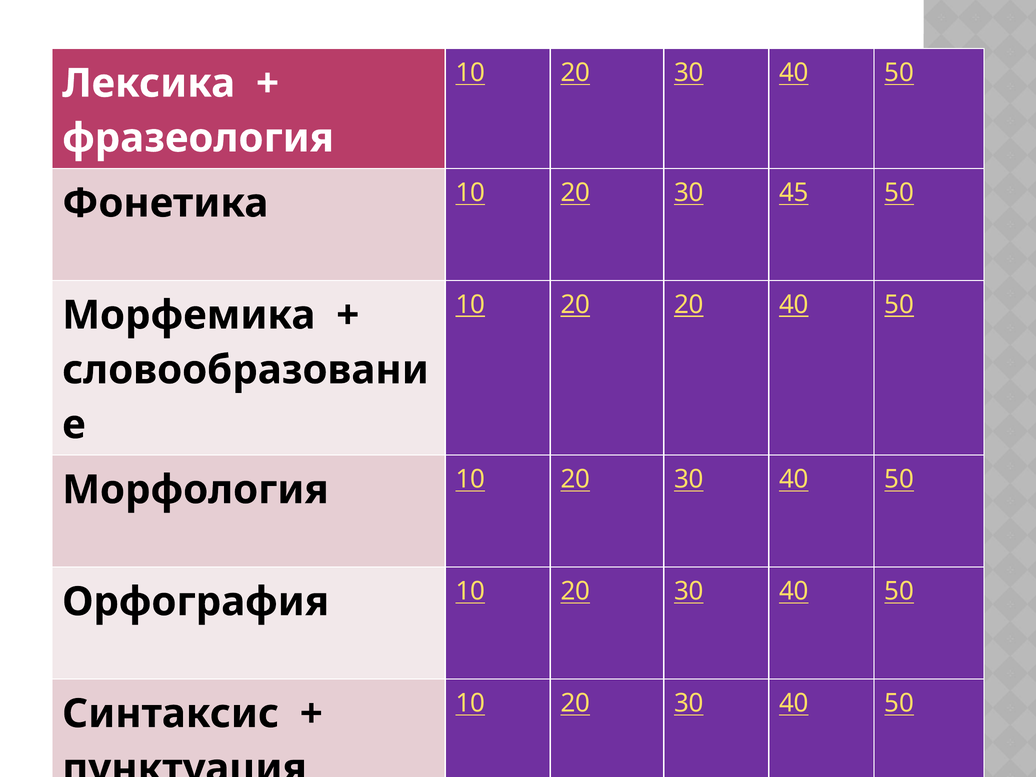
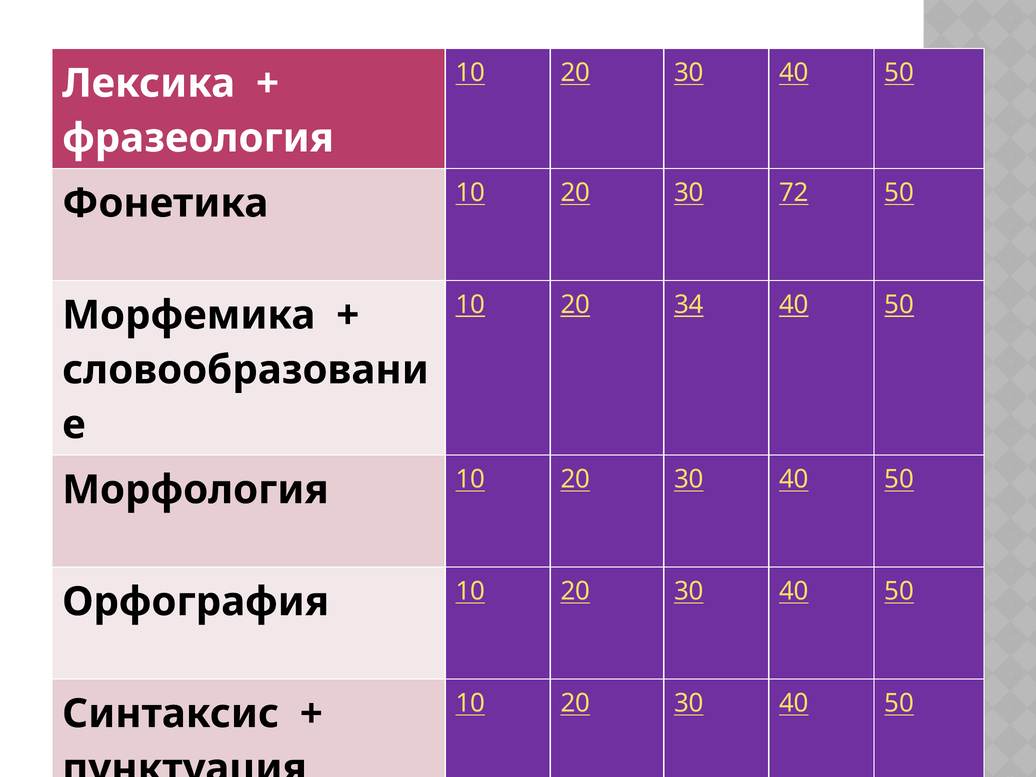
45: 45 -> 72 (794, 193)
20 20: 20 -> 34 (689, 305)
